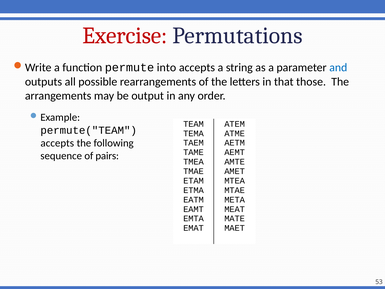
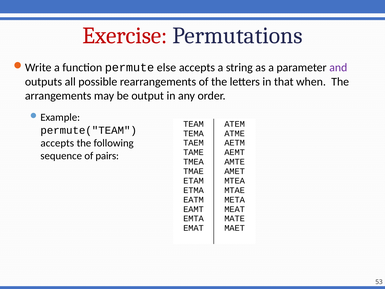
into: into -> else (166, 68)
and colour: blue -> purple (338, 68)
those: those -> when (311, 82)
